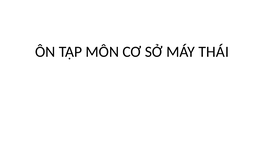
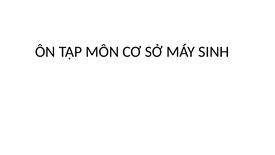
THÁI: THÁI -> SINH (214, 52)
